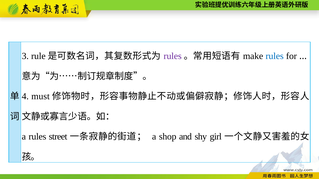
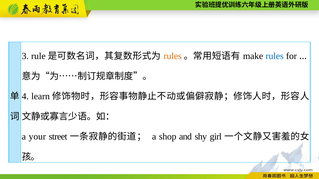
rules colour: purple -> orange (173, 56)
must: must -> learn (41, 97)
a rules: rules -> your (37, 137)
